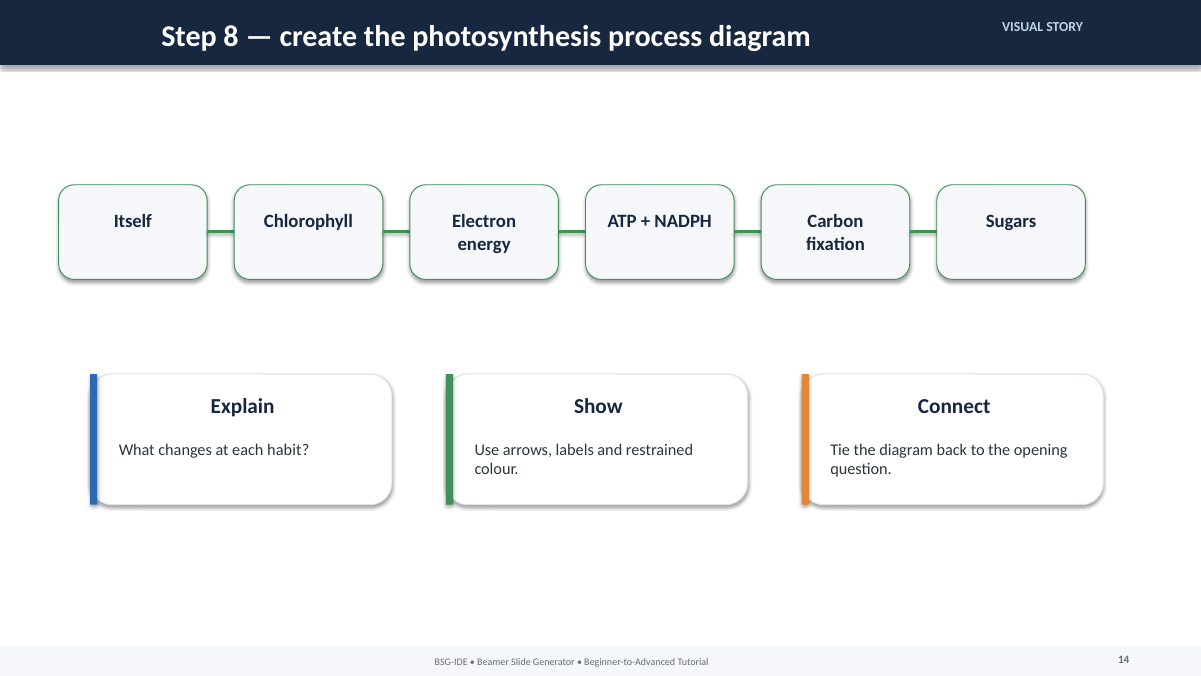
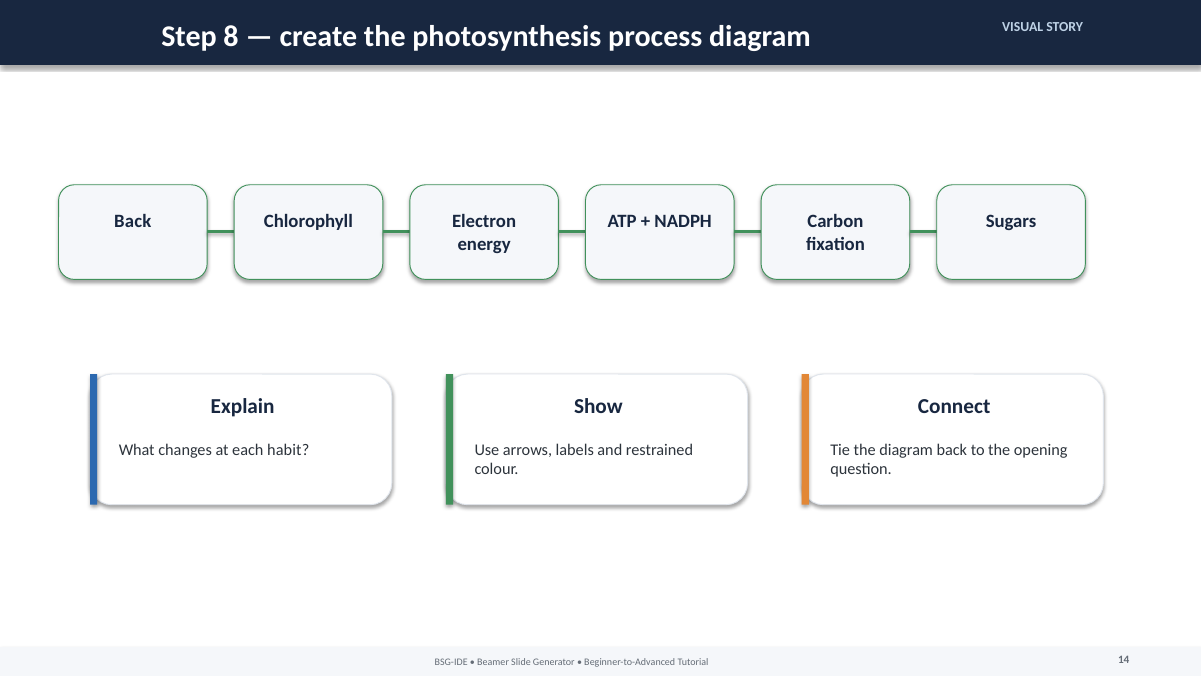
Itself: Itself -> Back (133, 221)
